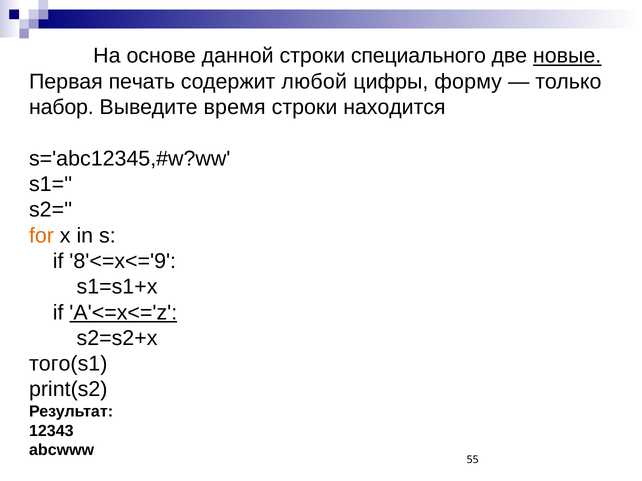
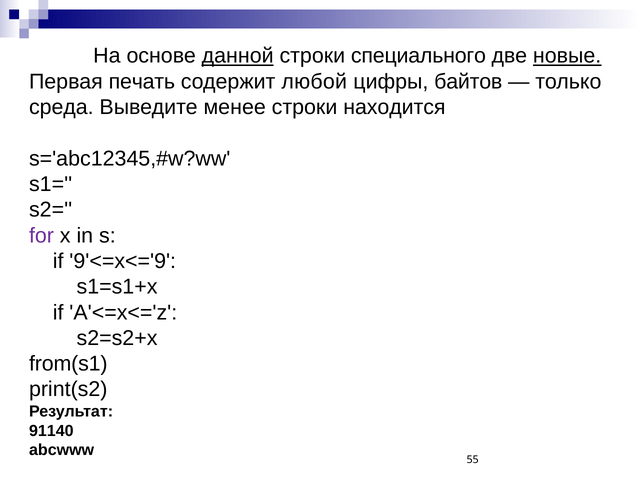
данной underline: none -> present (238, 56)
форму: форму -> байтов (468, 82)
набор: набор -> среда (61, 107)
время: время -> менее (235, 107)
for colour: orange -> purple (42, 236)
8'<=x<='9: 8'<=x<='9 -> 9'<=x<='9 (123, 261)
A'<=x<='z underline: present -> none (123, 313)
того(s1: того(s1 -> from(s1 (68, 364)
12343: 12343 -> 91140 (51, 431)
